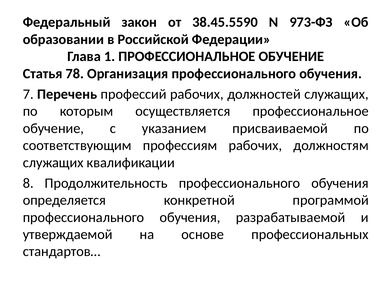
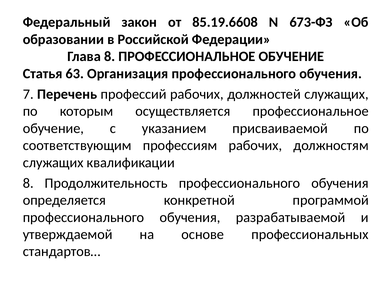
38.45.5590: 38.45.5590 -> 85.19.6608 (225, 22)
973-ФЗ: 973-ФЗ -> 673-ФЗ (311, 22)
Глава 1: 1 -> 8 (110, 57)
78: 78 -> 63 (75, 74)
